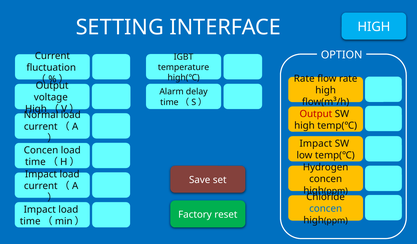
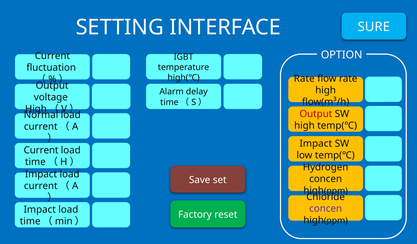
HIGH: HIGH -> SURE (374, 27)
Concen: Concen -> Current (41, 151)
concen colour: blue -> purple (326, 209)
